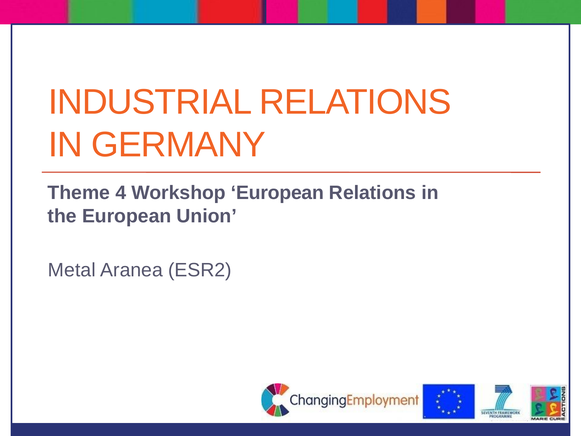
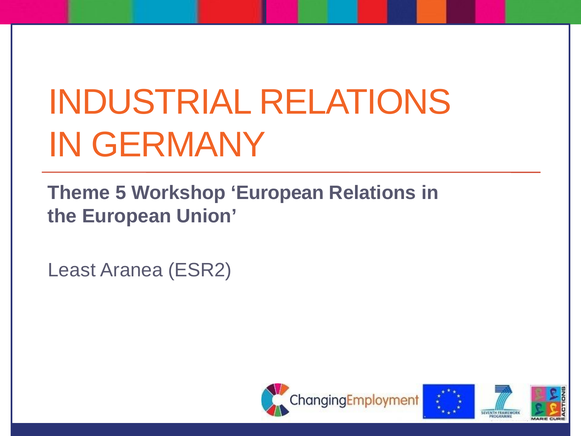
4: 4 -> 5 (121, 193)
Metal: Metal -> Least (72, 270)
